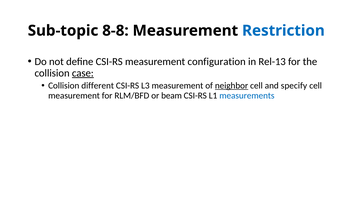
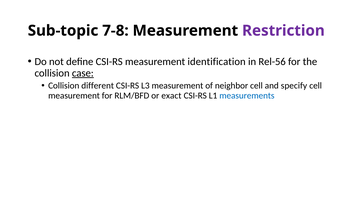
8-8: 8-8 -> 7-8 (115, 31)
Restriction colour: blue -> purple (283, 31)
configuration: configuration -> identification (217, 62)
Rel-13: Rel-13 -> Rel-56 (272, 62)
neighbor underline: present -> none (232, 86)
beam: beam -> exact (171, 95)
